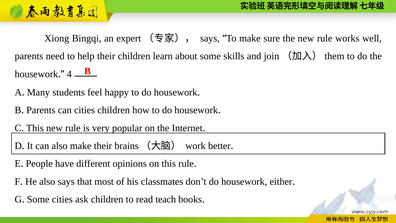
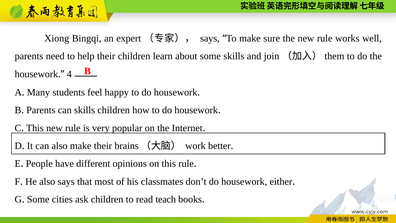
can cities: cities -> skills (85, 110)
